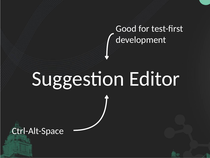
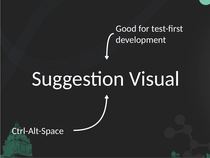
Editor: Editor -> Visual (154, 78)
